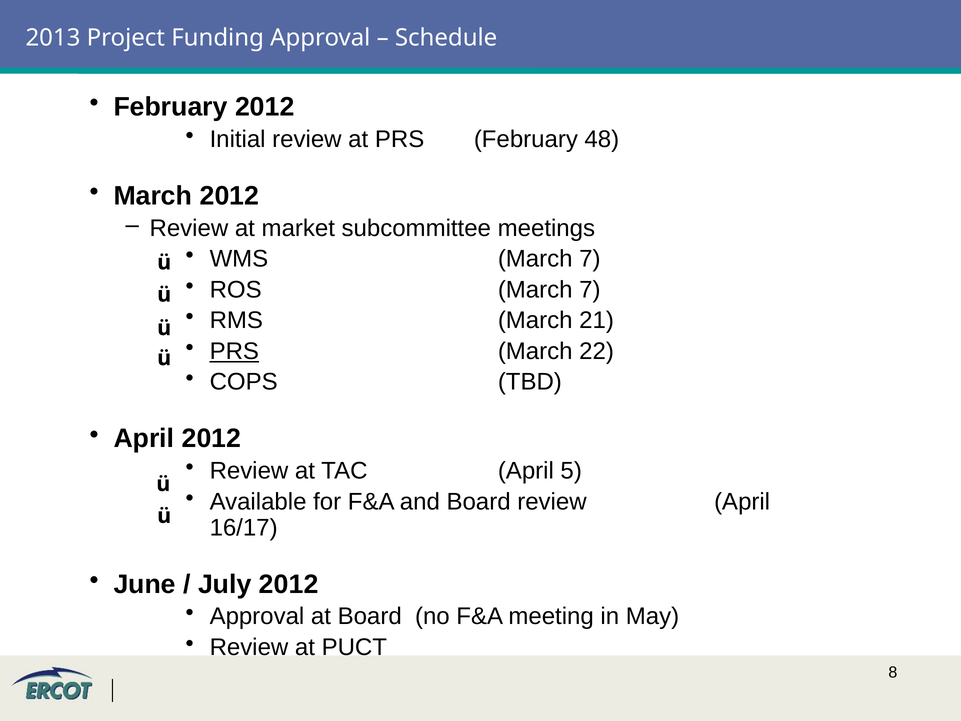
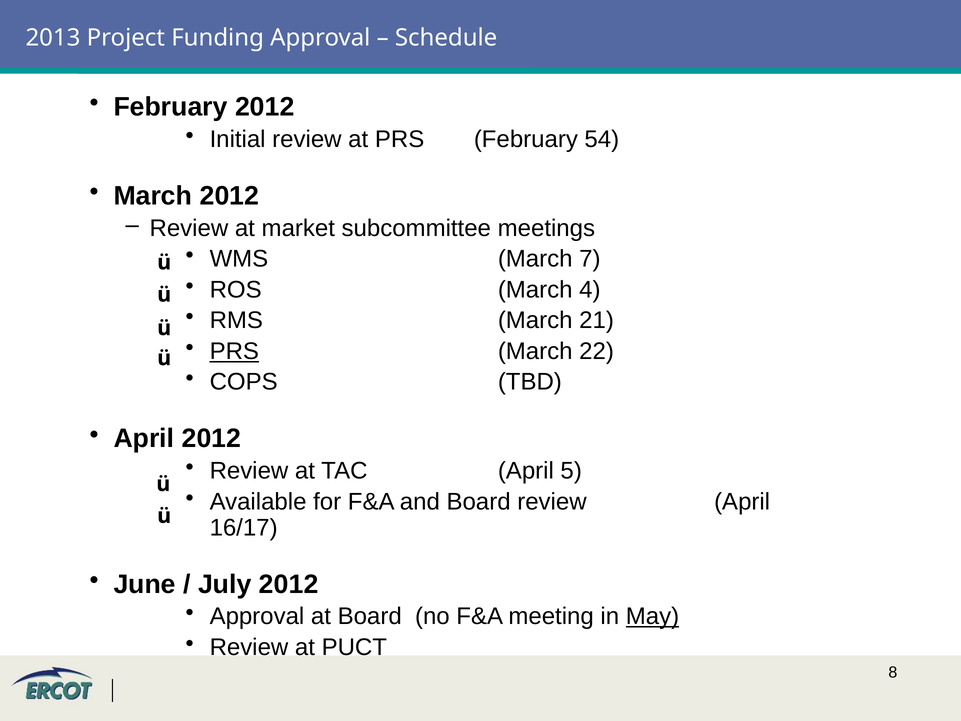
48: 48 -> 54 (602, 139)
ROS March 7: 7 -> 4 (590, 290)
May underline: none -> present (652, 616)
